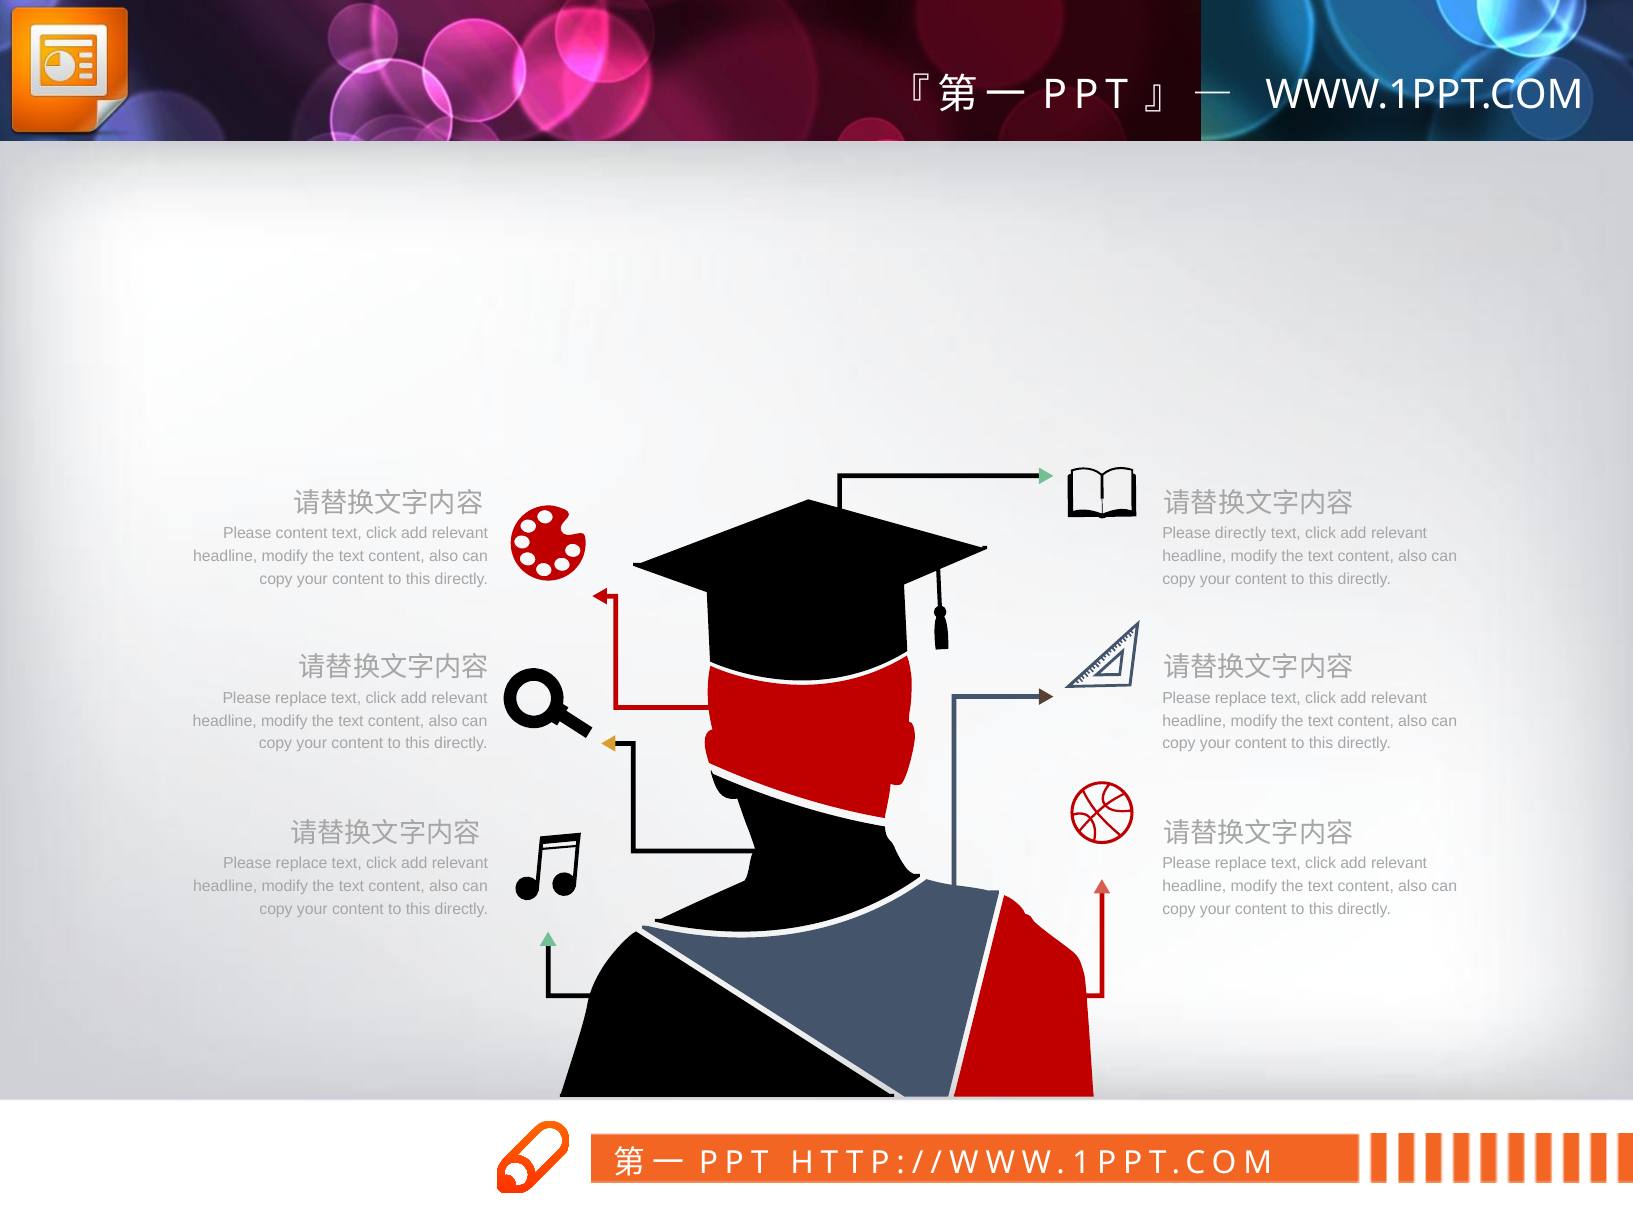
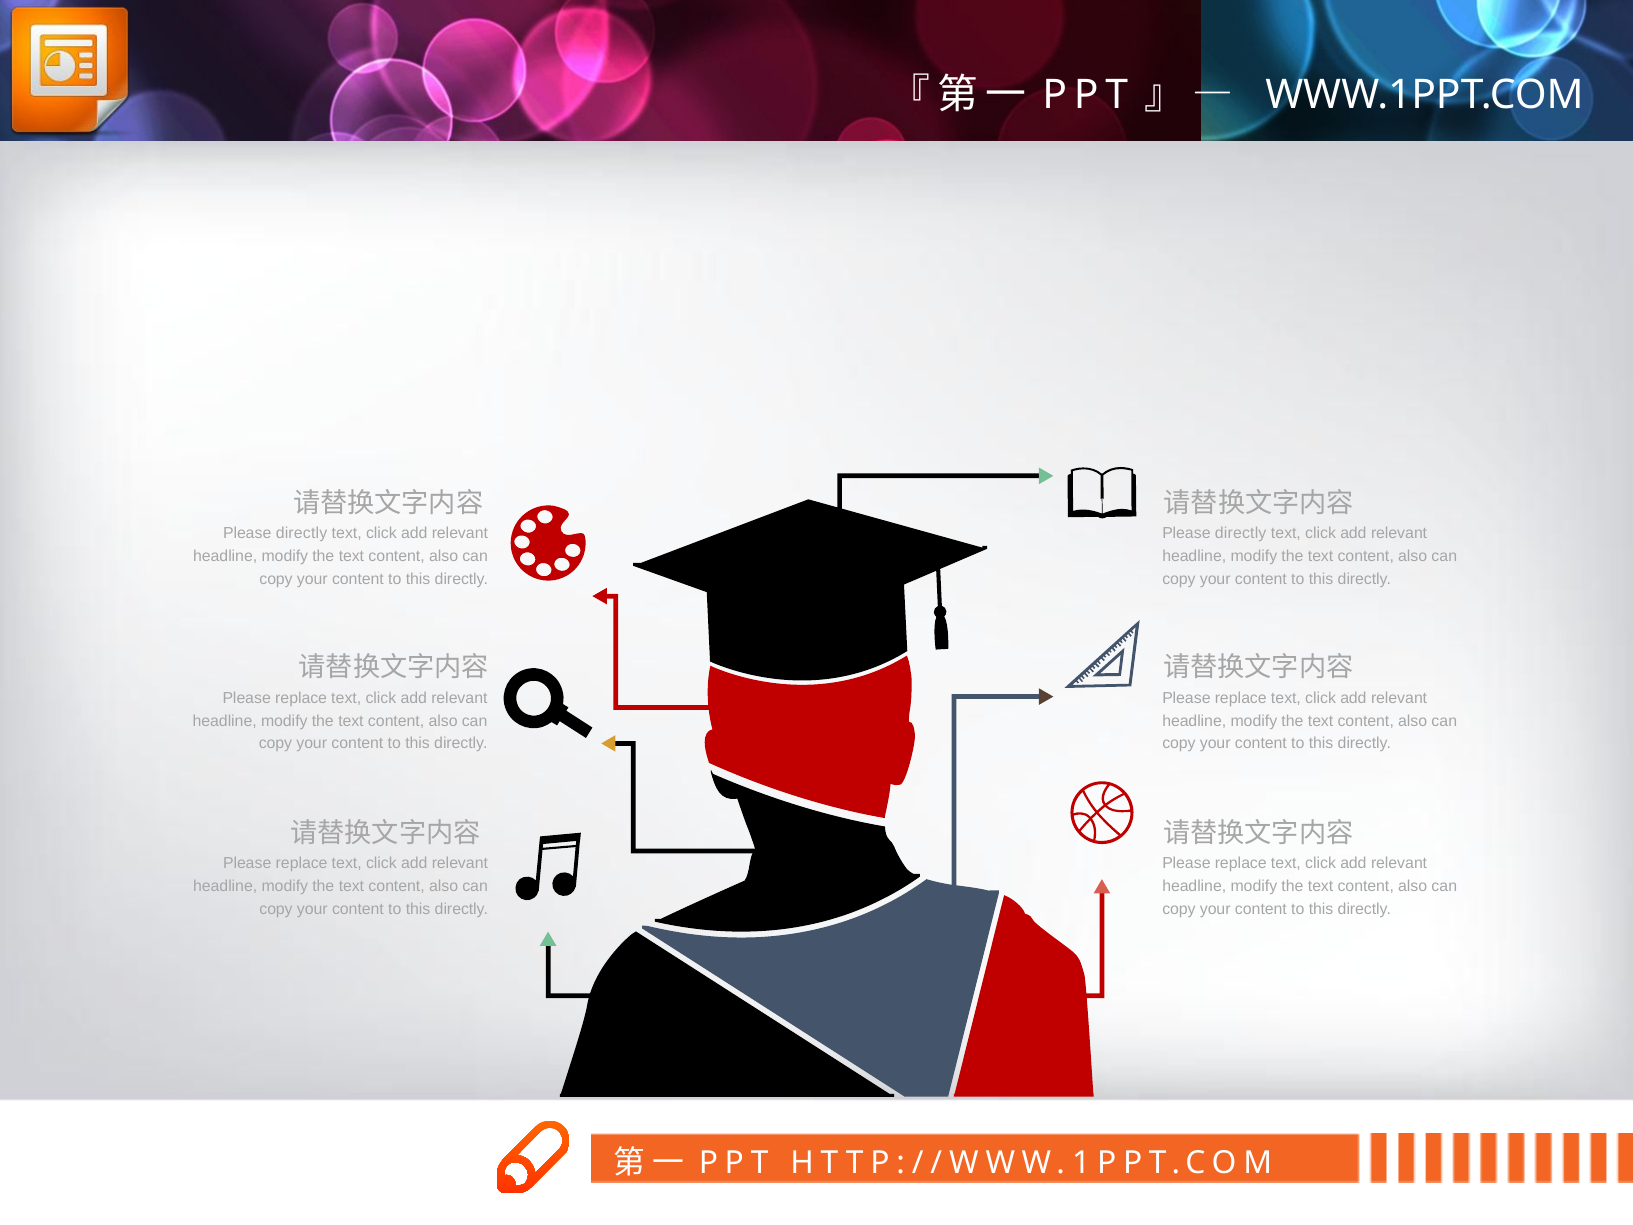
content: content -> directly (302, 533)
